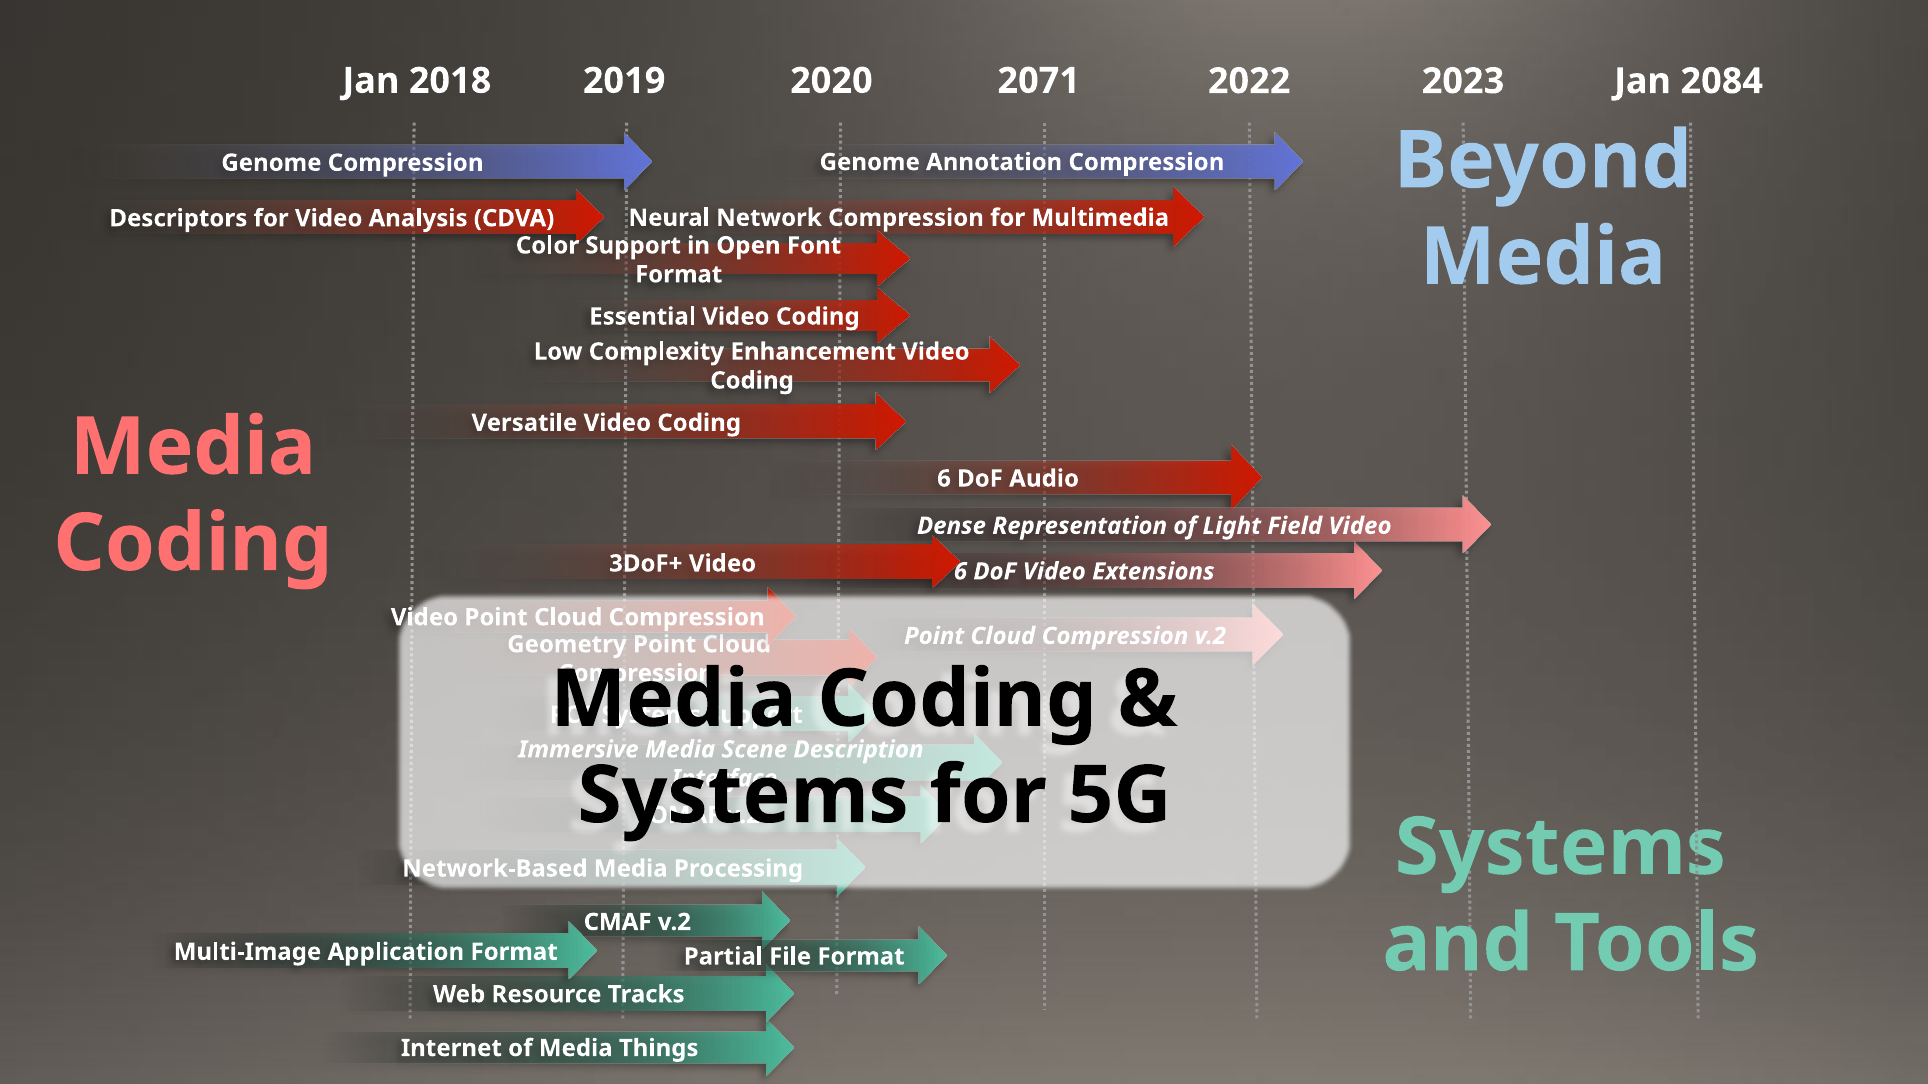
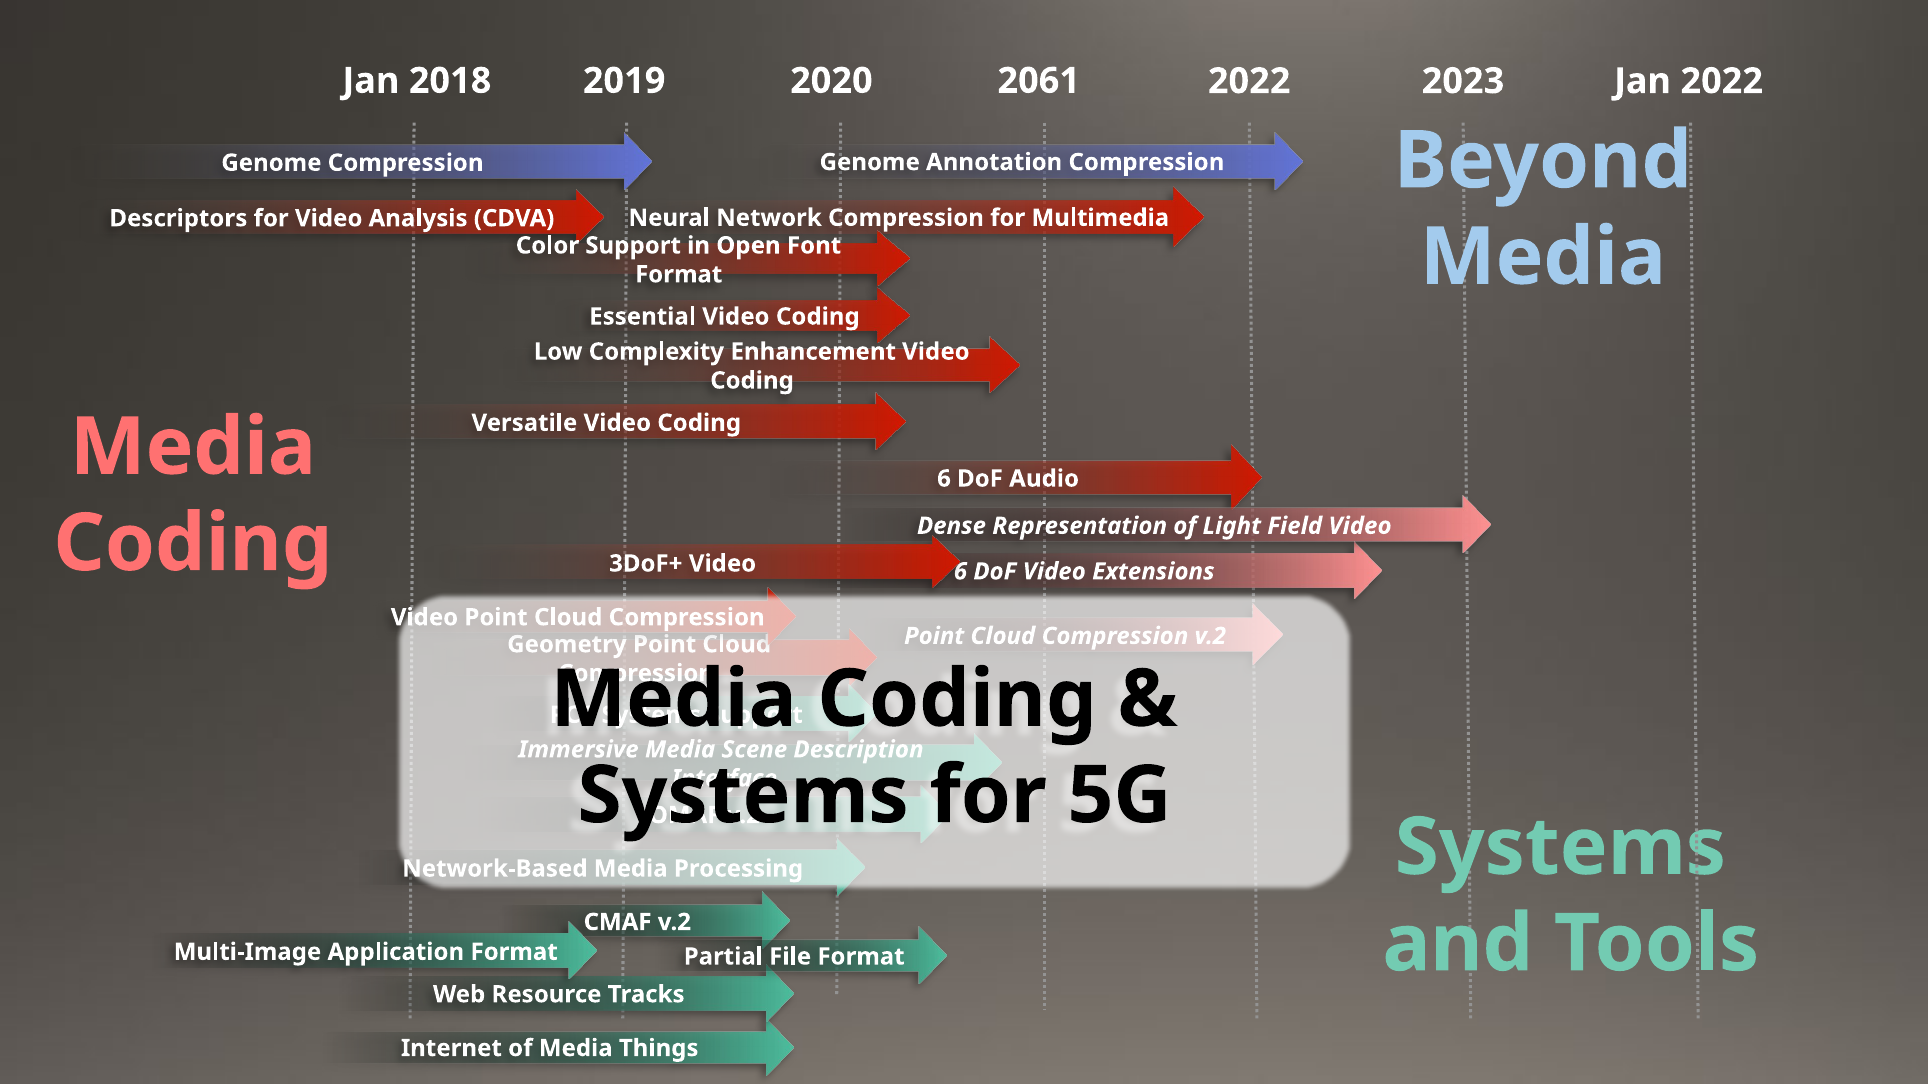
2071: 2071 -> 2061 (1039, 81)
Jan 2084: 2084 -> 2022 (1722, 81)
